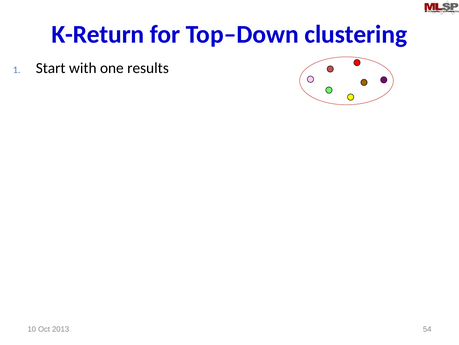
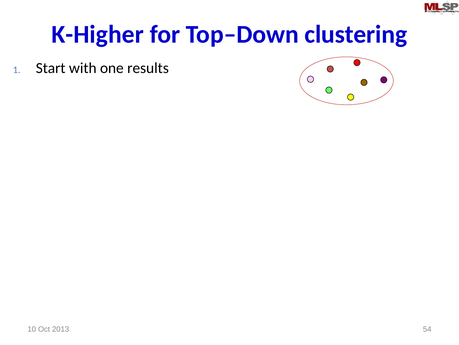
K-Return: K-Return -> K-Higher (98, 34)
